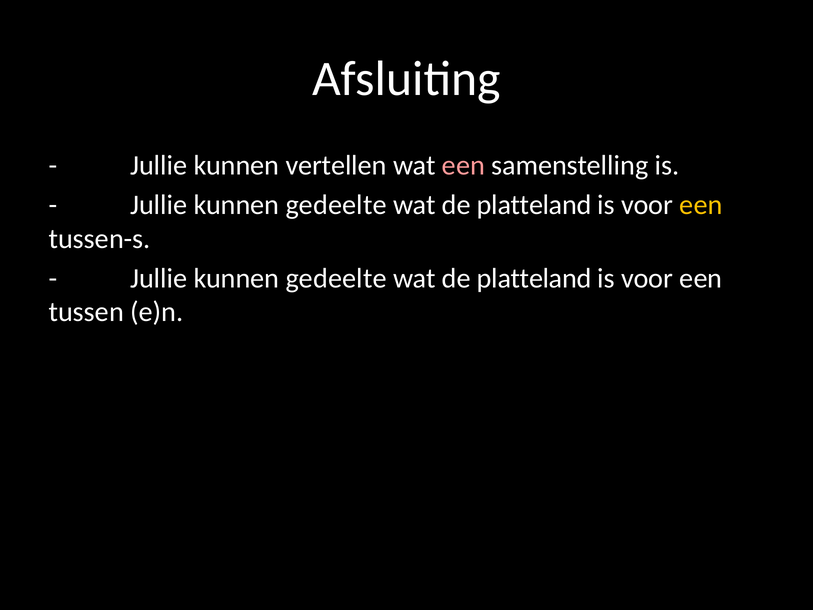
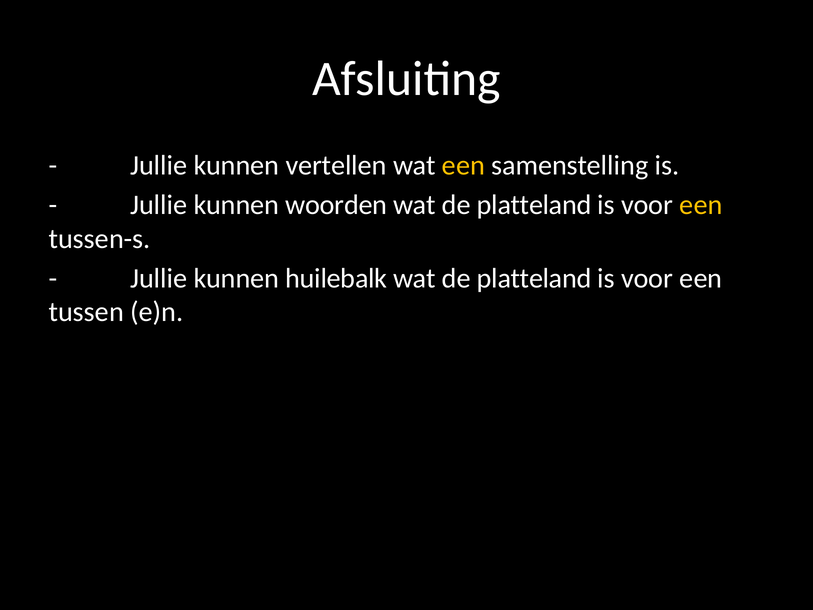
een colour: pink -> yellow (463, 165)
gedeelte: gedeelte -> woorden (336, 205)
gedeelte: gedeelte -> huilebalk (336, 278)
